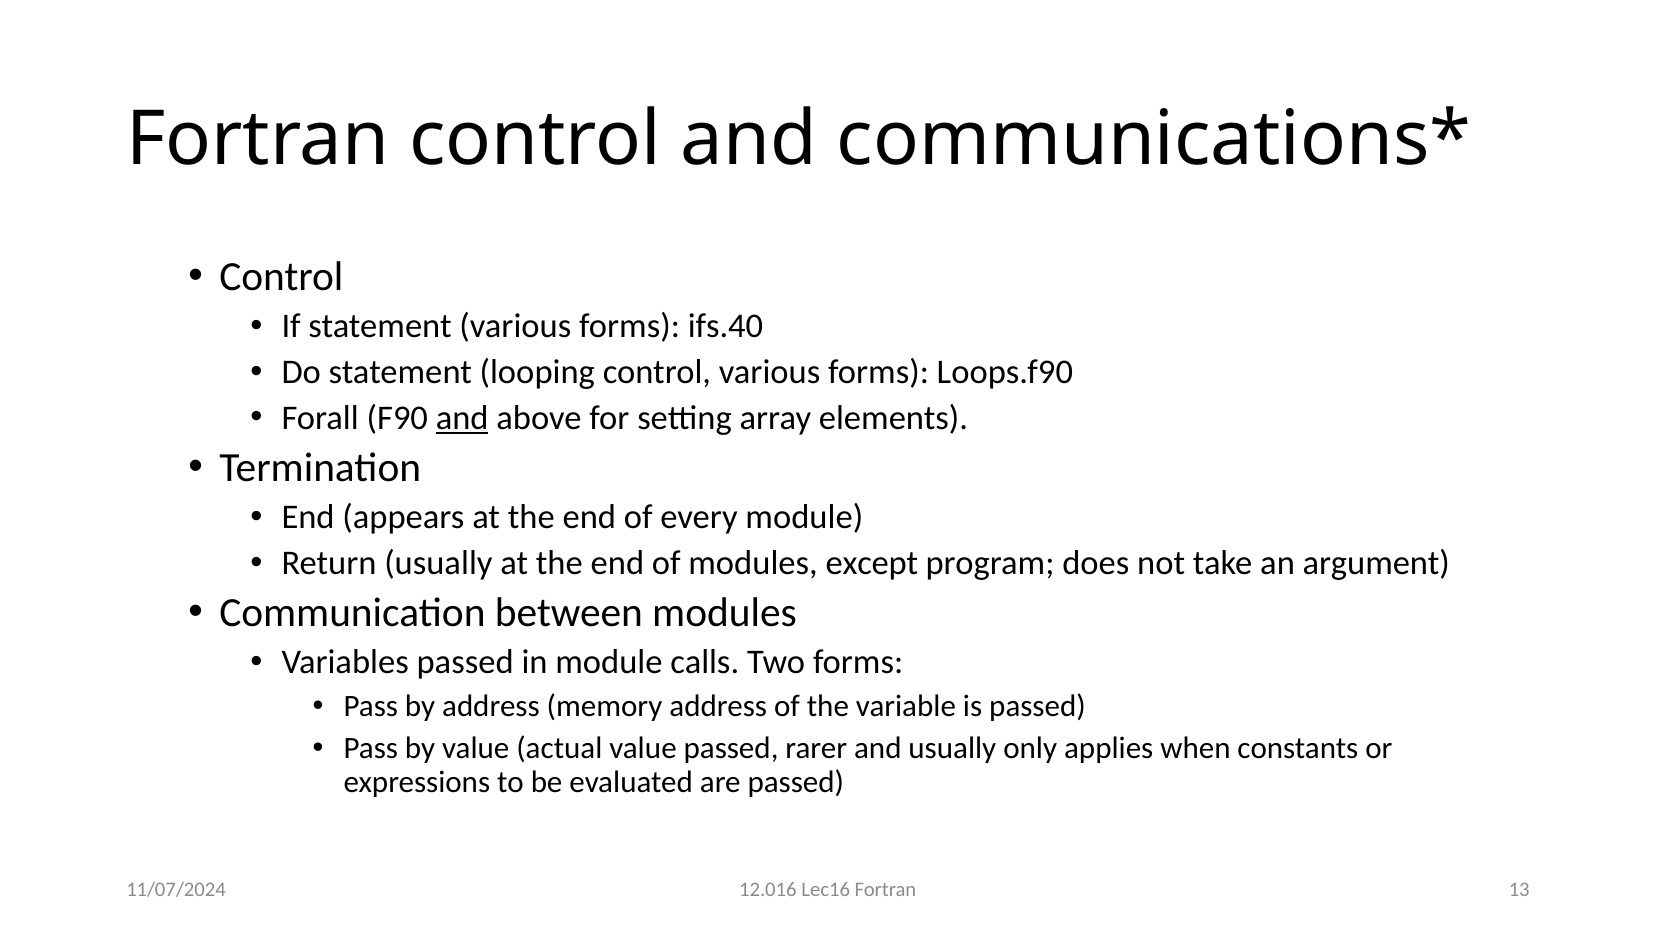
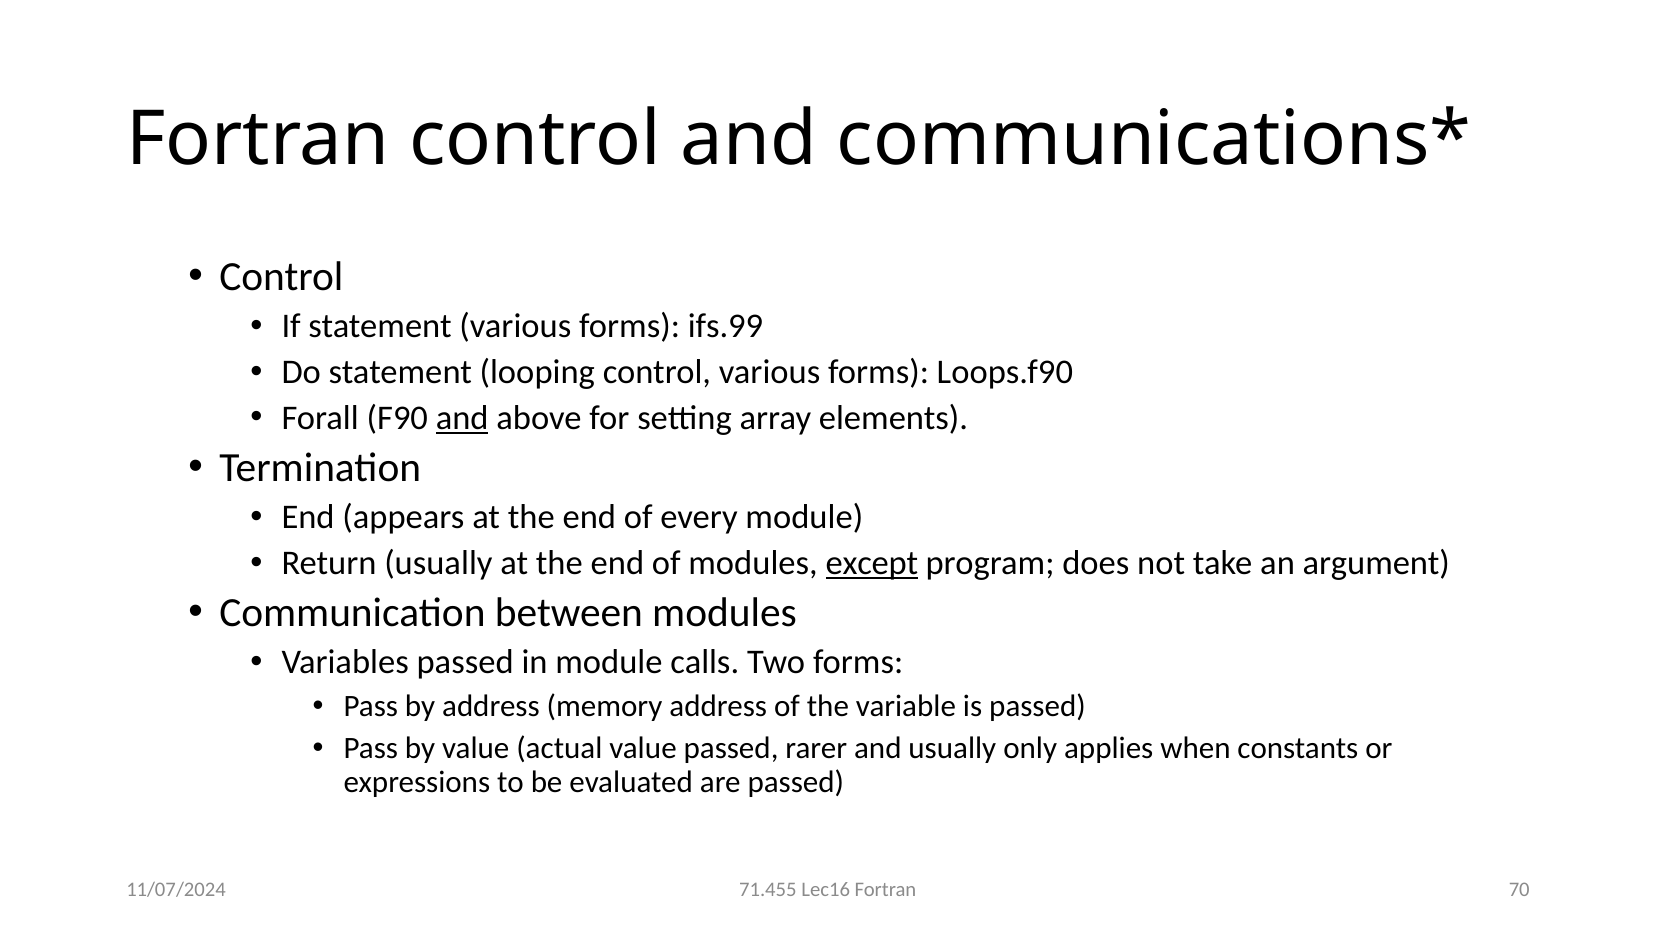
ifs.40: ifs.40 -> ifs.99 (725, 326)
except underline: none -> present (872, 563)
12.016: 12.016 -> 71.455 (768, 889)
13: 13 -> 70 (1519, 889)
